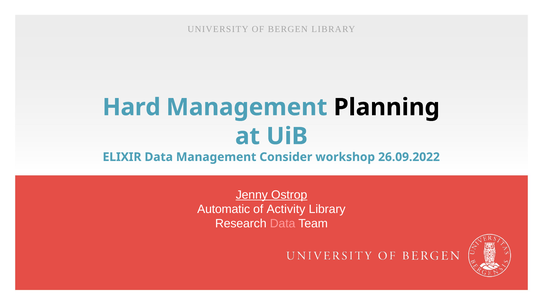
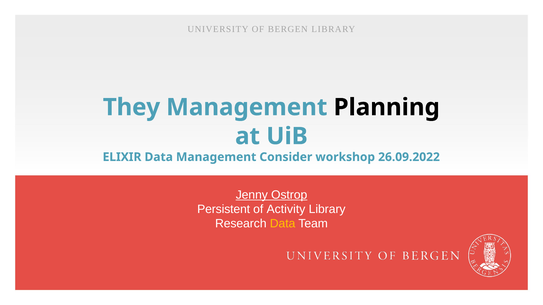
Hard: Hard -> They (131, 107)
Automatic: Automatic -> Persistent (224, 209)
Data colour: pink -> yellow (283, 224)
